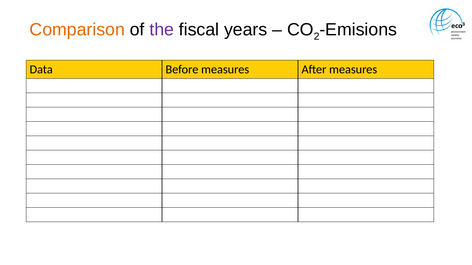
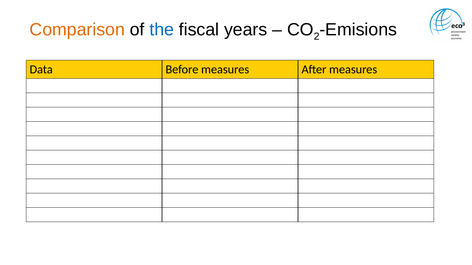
the colour: purple -> blue (162, 30)
